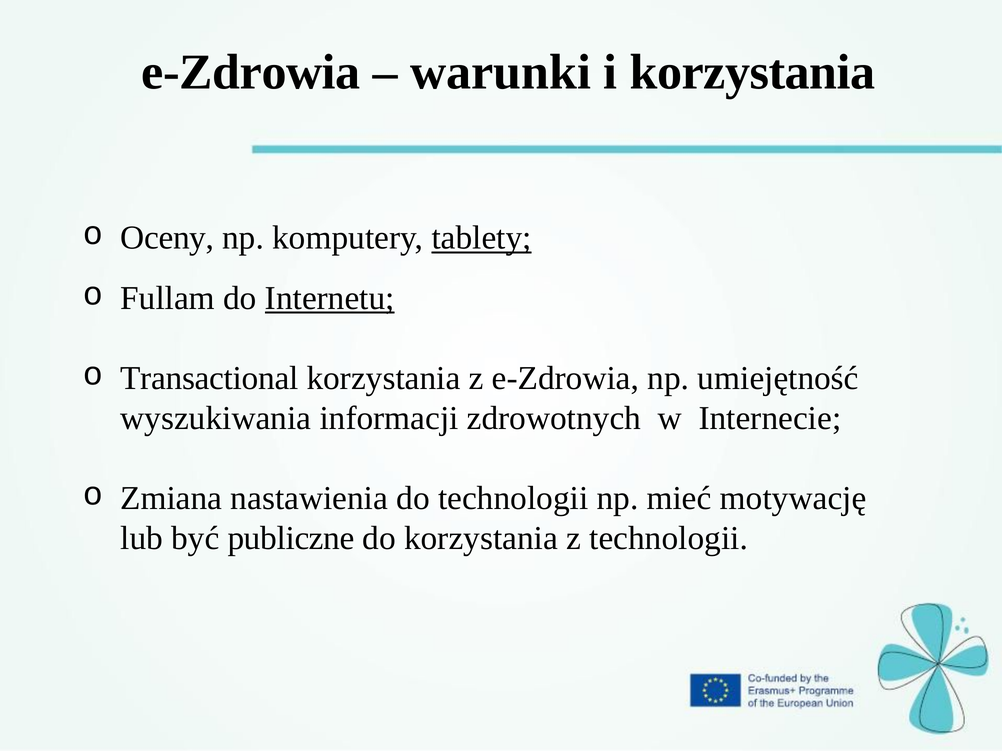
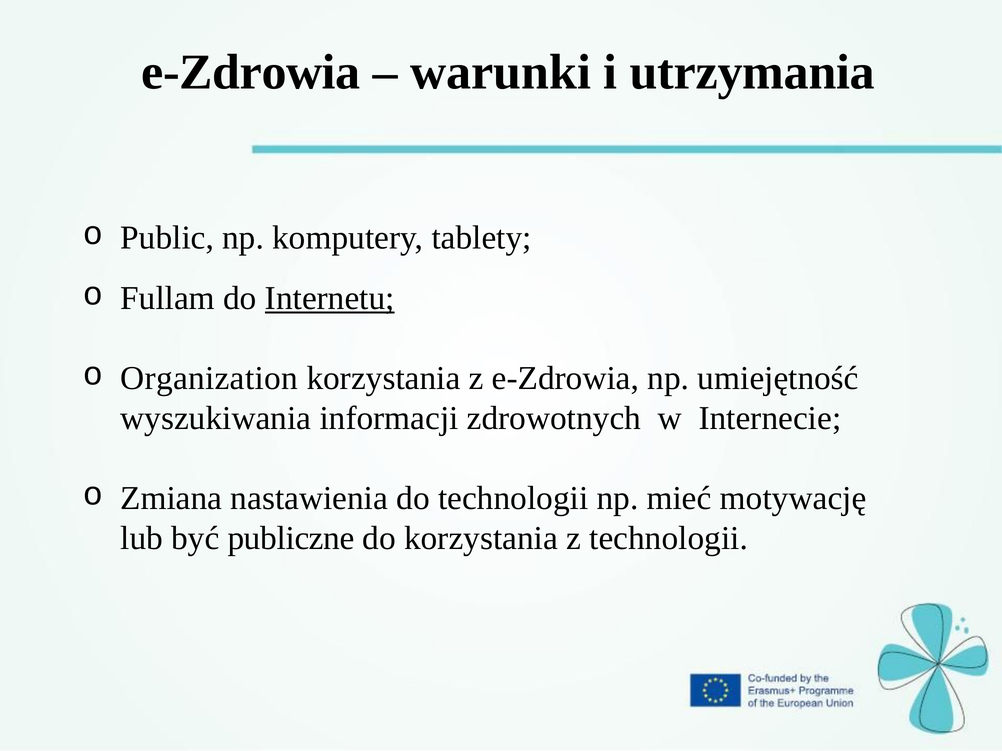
i korzystania: korzystania -> utrzymania (752, 72)
Oceny: Oceny -> Public (167, 238)
tablety underline: present -> none (482, 238)
Transactional: Transactional -> Organization (209, 378)
